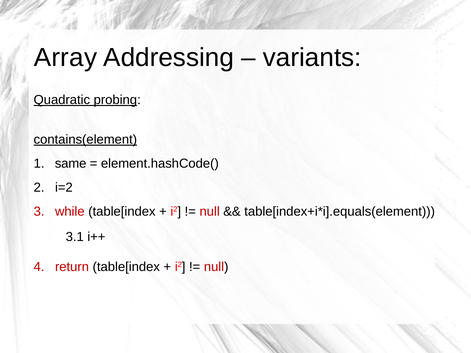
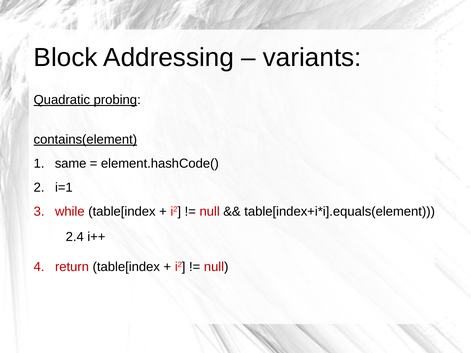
Array: Array -> Block (66, 58)
i=2: i=2 -> i=1 (64, 188)
3.1: 3.1 -> 2.4 (75, 237)
